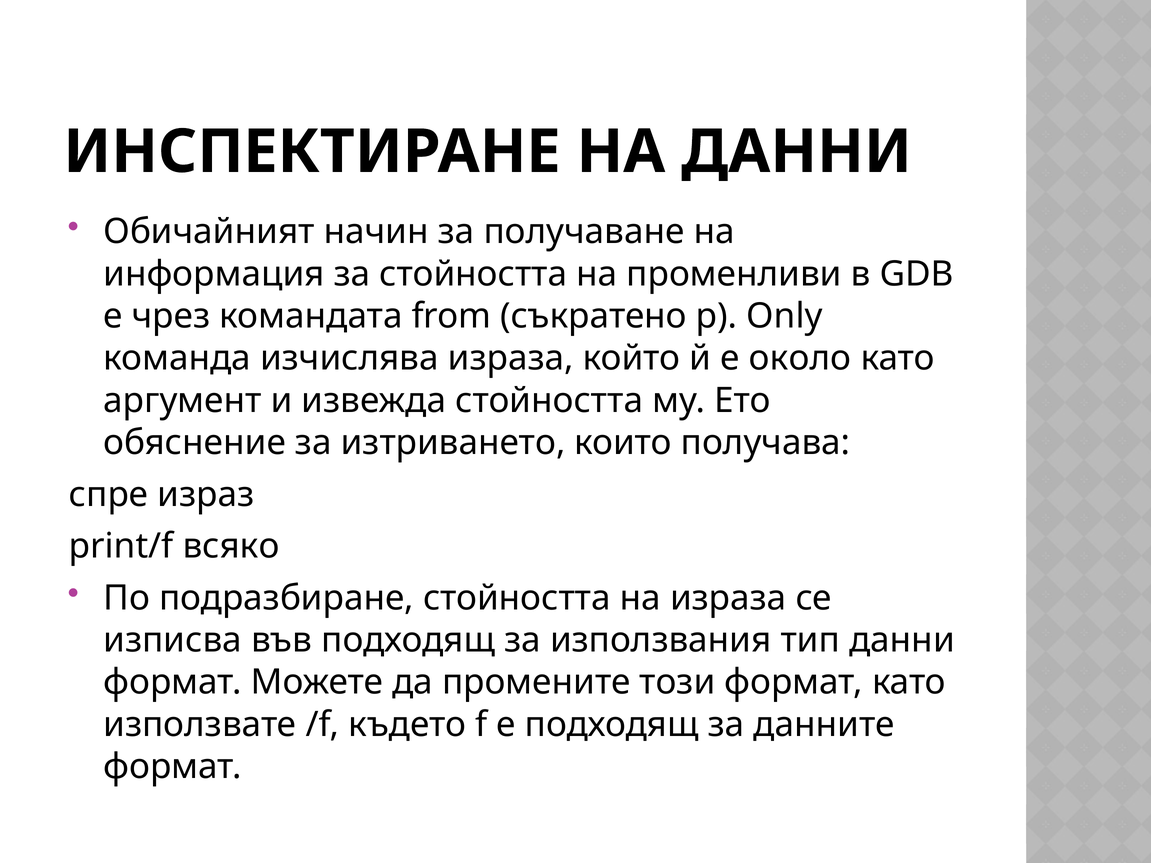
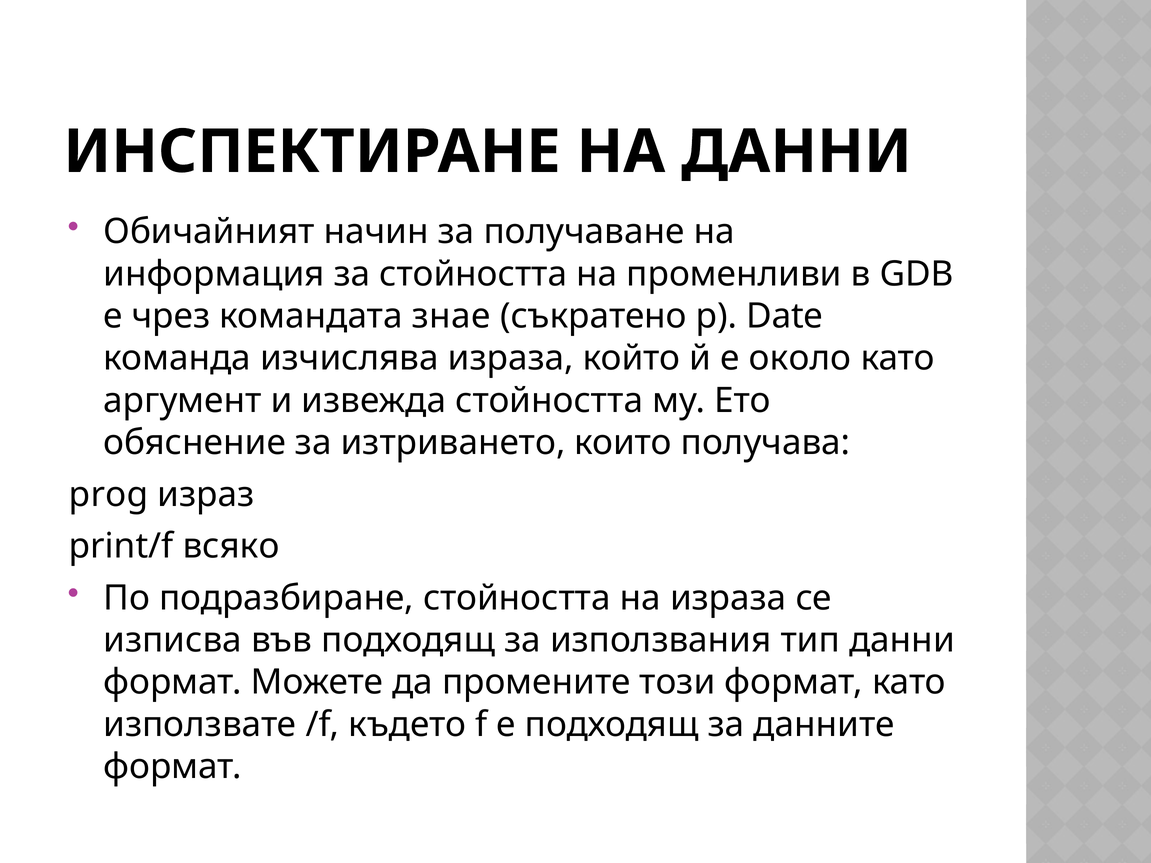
from: from -> знае (451, 316)
Only: Only -> Date (785, 316)
спре: спре -> prog (109, 495)
